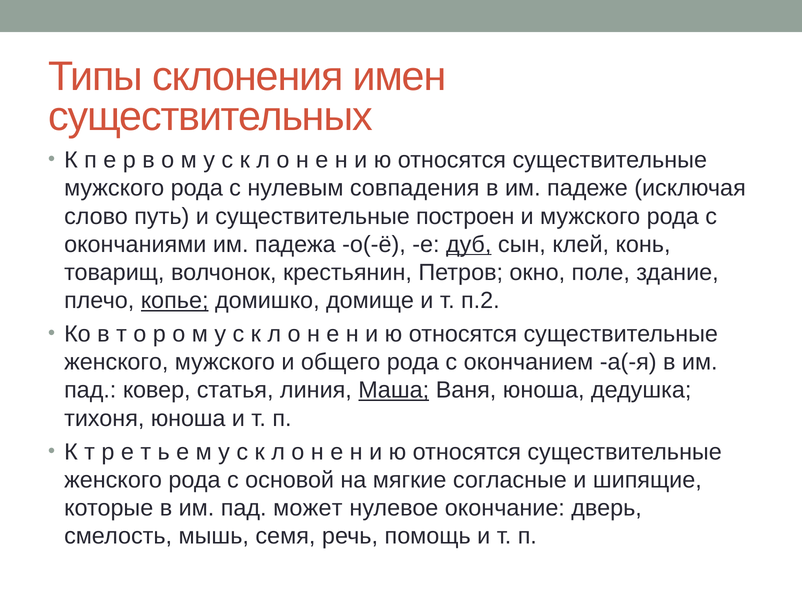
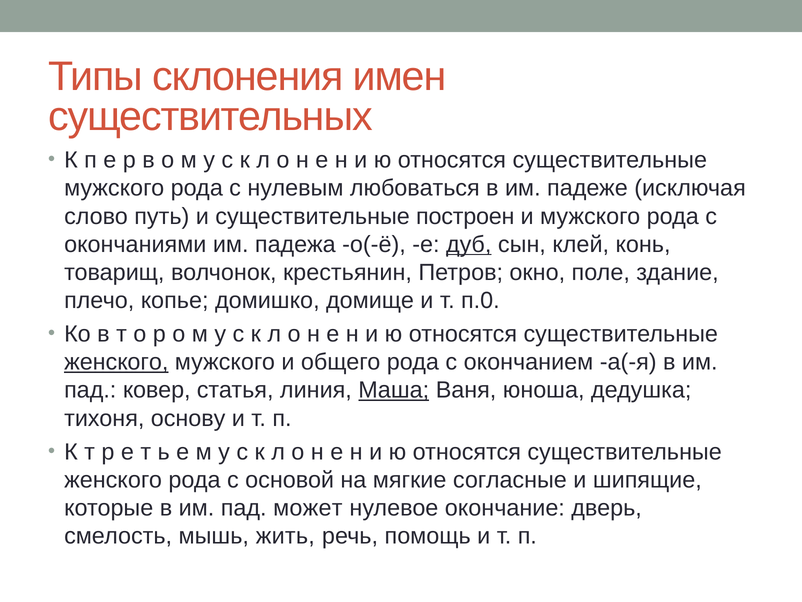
совпадения: совпадения -> любоваться (415, 188)
копье underline: present -> none (175, 300)
п.2: п.2 -> п.0 (480, 300)
женского underline: none -> present (116, 362)
тихоня юноша: юноша -> основу (188, 418)
семя: семя -> жить (285, 536)
